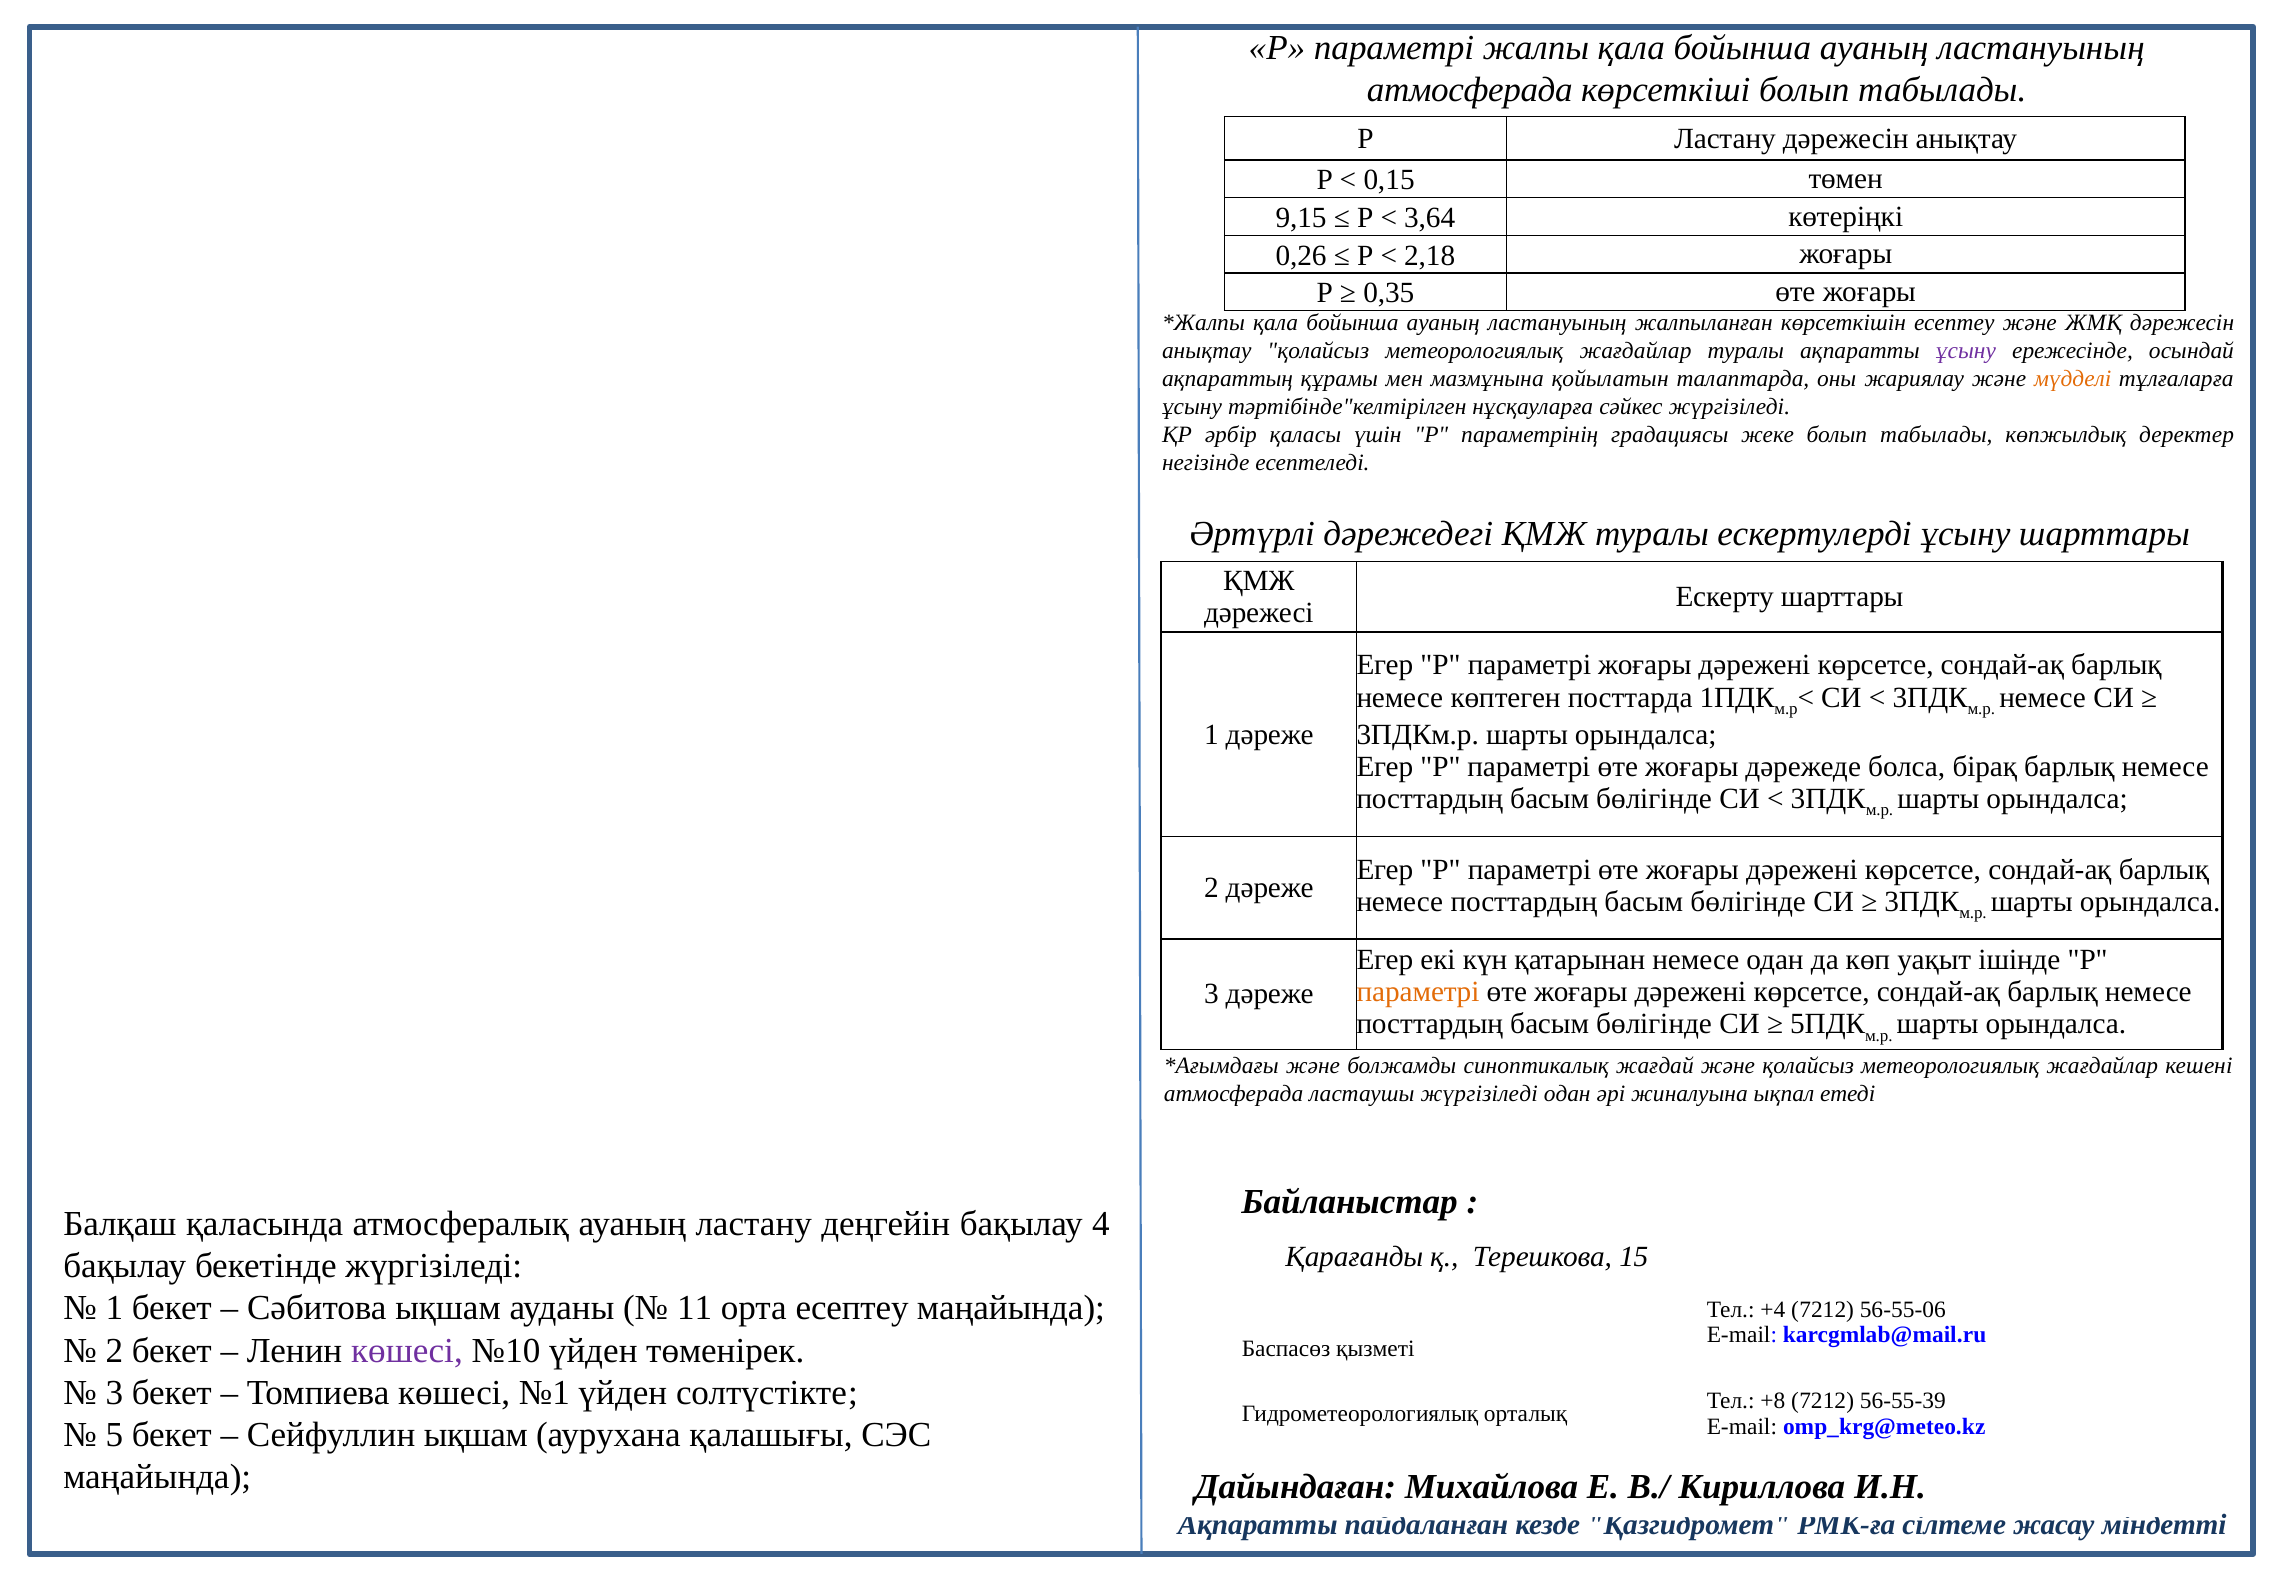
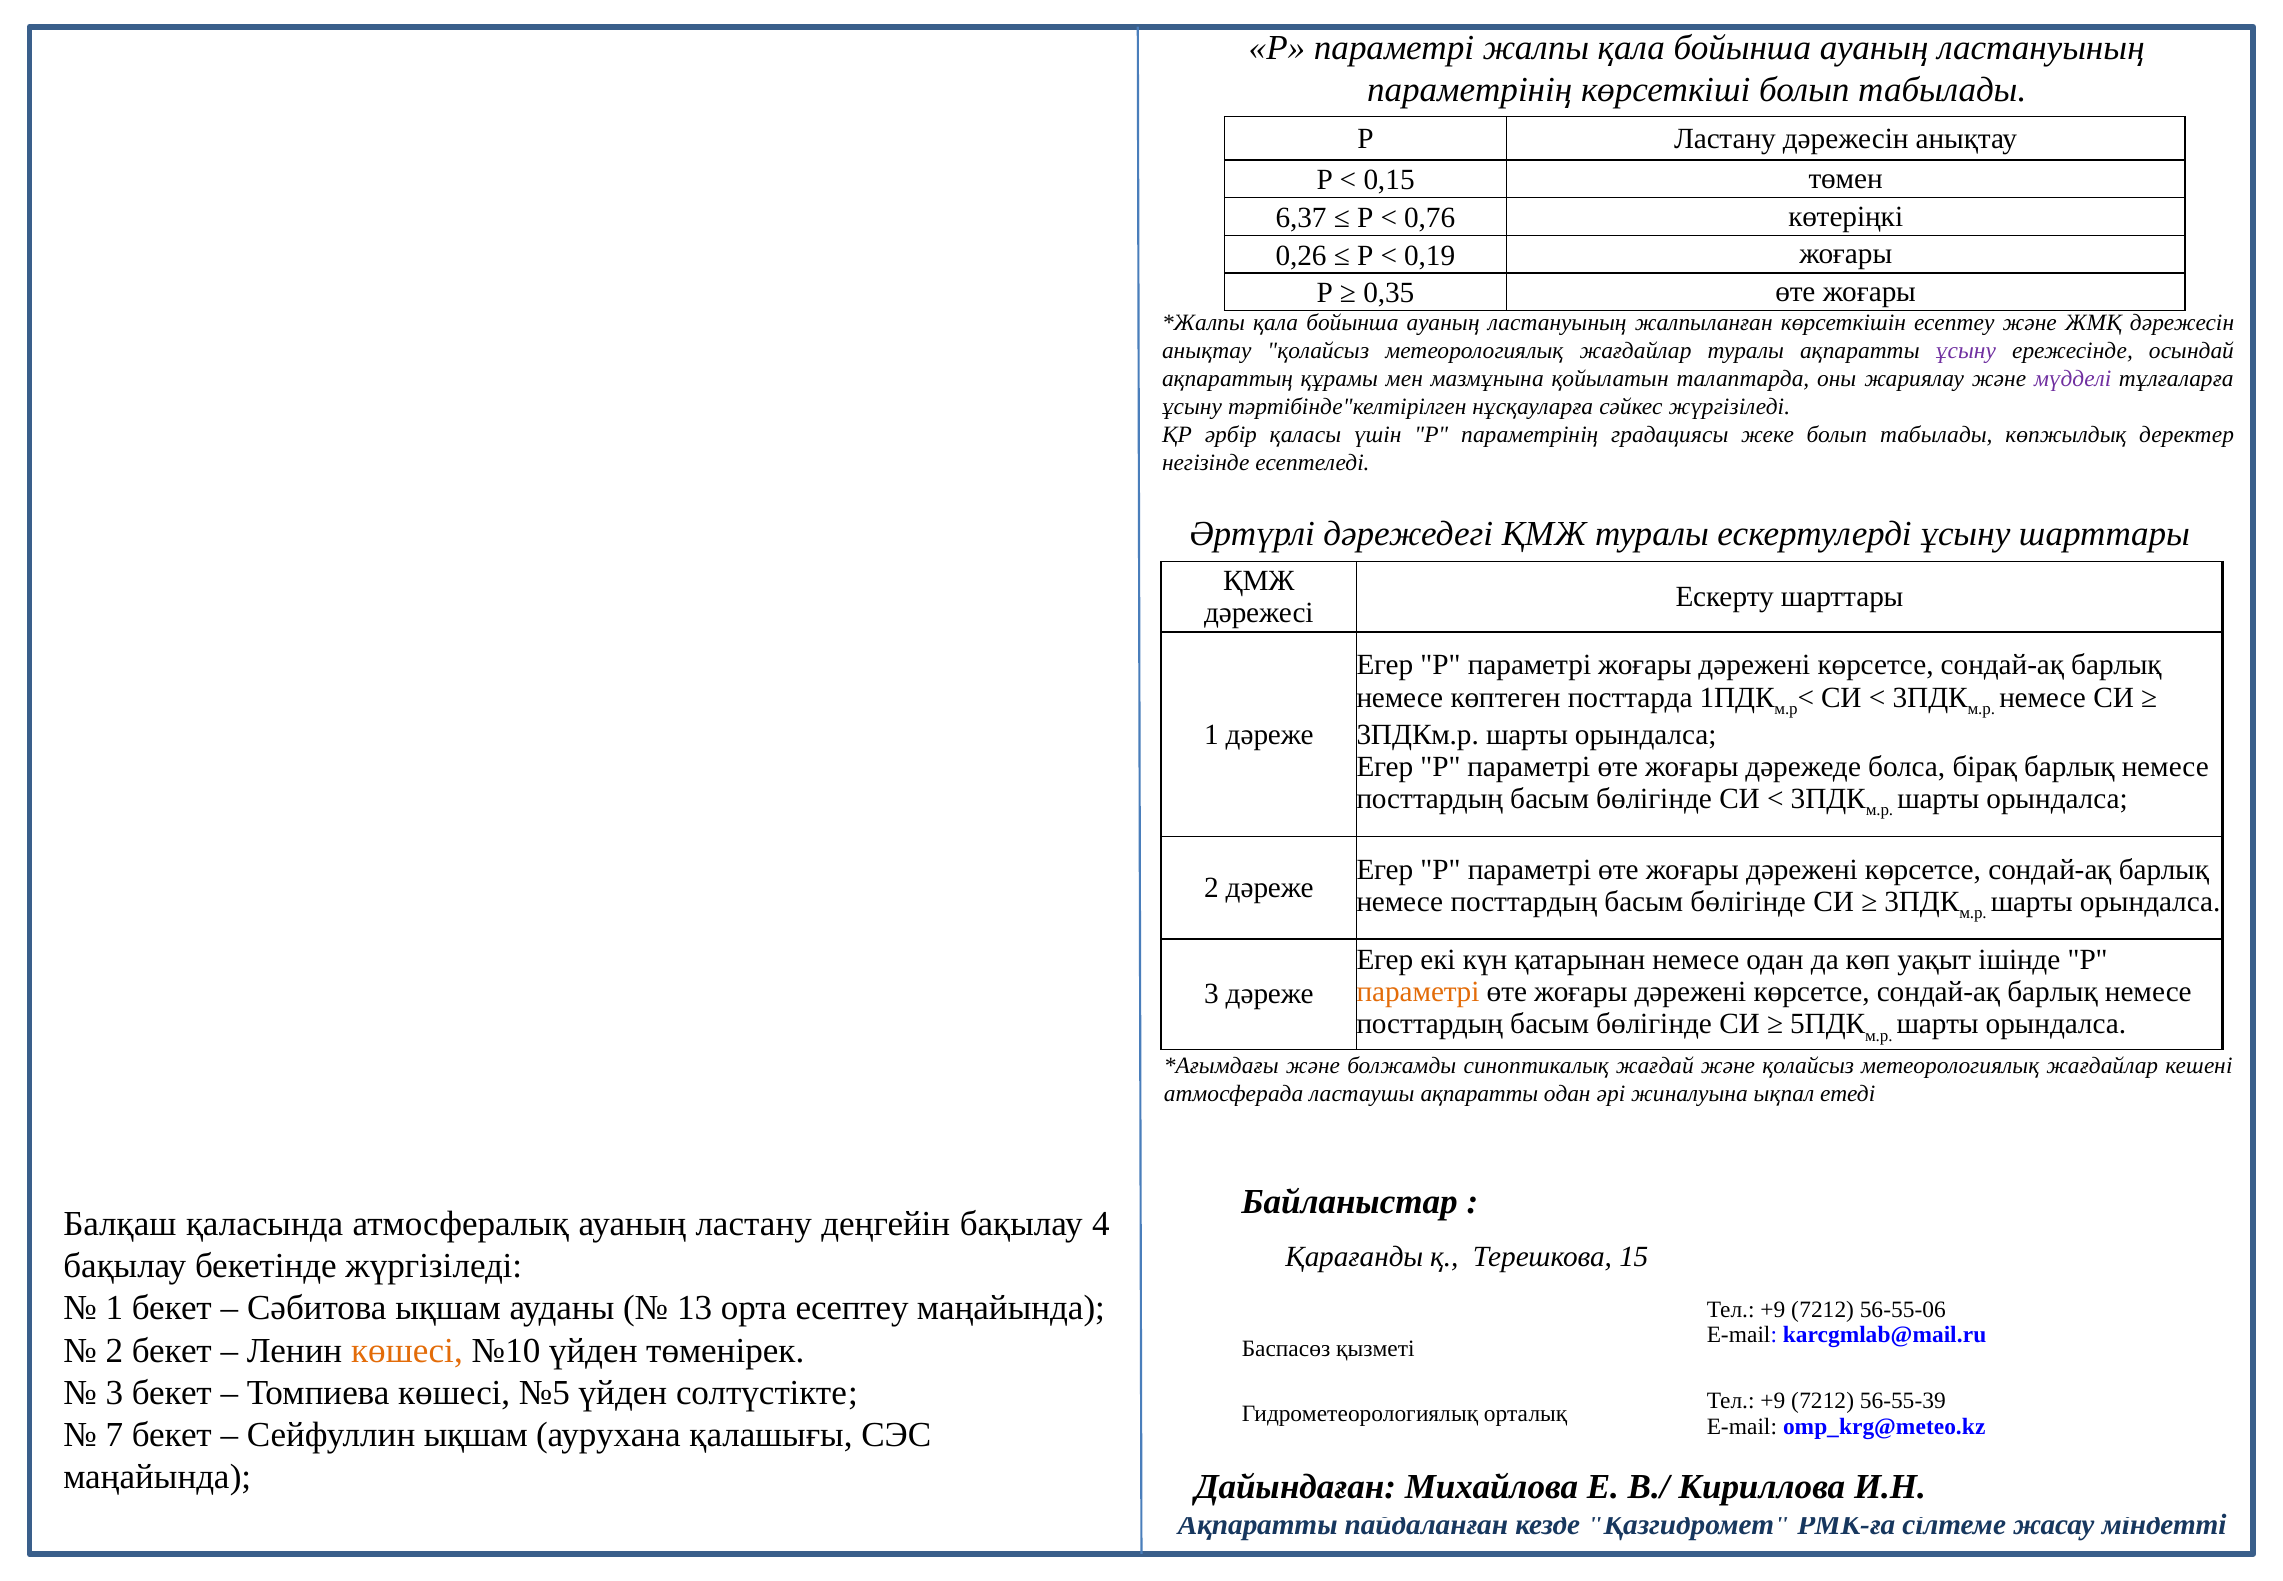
атмосферада: атмосферада -> параметрінің (1470, 90)
9,15: 9,15 -> 6,37 (1301, 218)
3,64: 3,64 -> 0,76 (1430, 218)
2,18: 2,18 -> 0,19 (1430, 255)
мүдделі colour: orange -> purple (2073, 379)
ластаушы жүргізіледі: жүргізіледі -> ақпаратты (1479, 1094)
11: 11 -> 13 (695, 1308)
+4: +4 -> +9 (1773, 1309)
көшесі colour: purple -> orange (407, 1350)
№1: №1 -> №5 (544, 1392)
+8: +8 -> +9 (1773, 1400)
5: 5 -> 7 (114, 1434)
